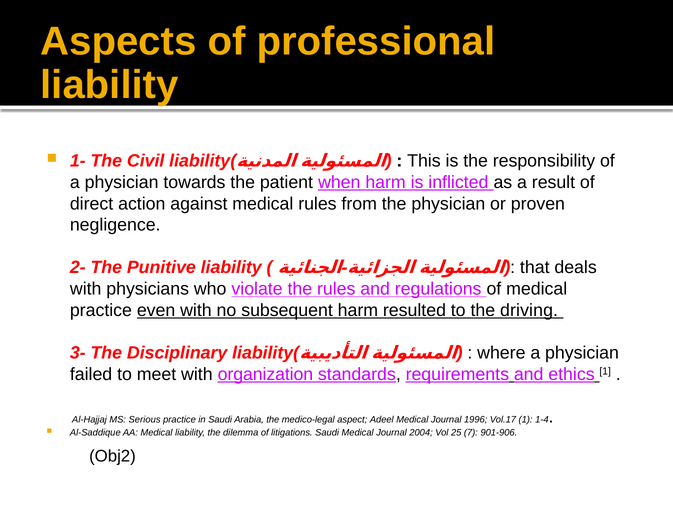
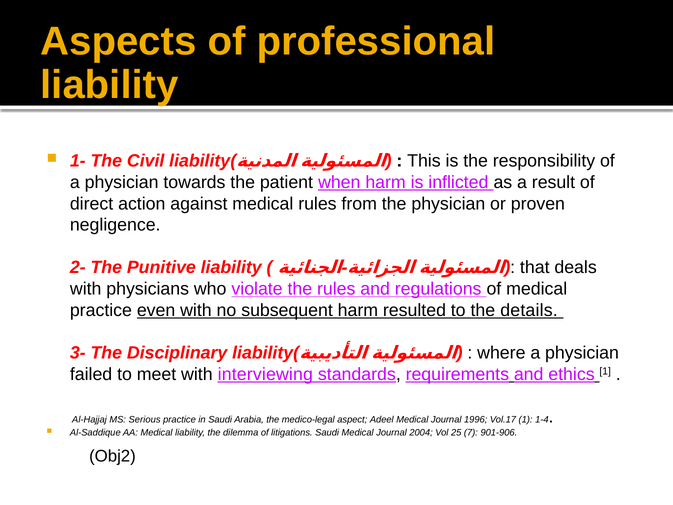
driving: driving -> details (529, 310)
organization: organization -> interviewing (265, 374)
